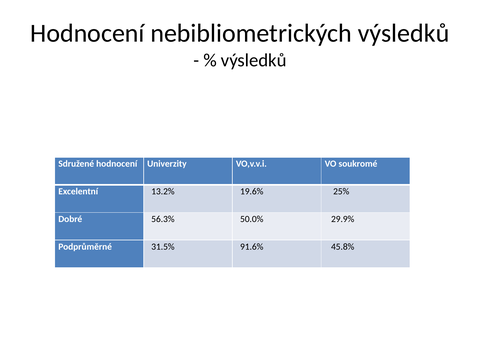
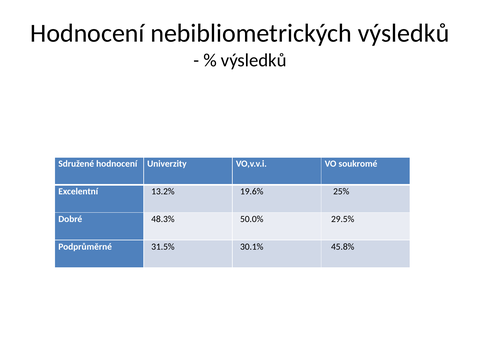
56.3%: 56.3% -> 48.3% (163, 219)
29.9%: 29.9% -> 29.5% (343, 219)
91.6%: 91.6% -> 30.1% (252, 247)
